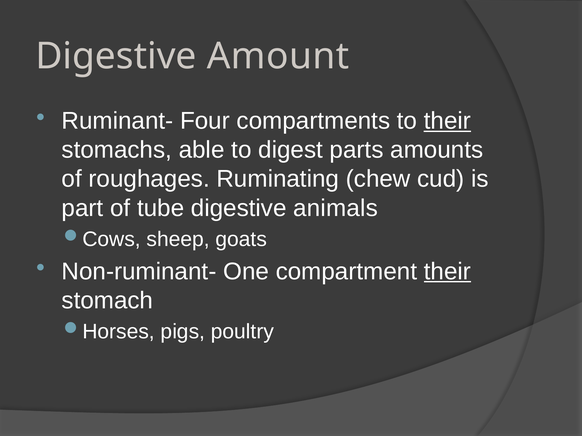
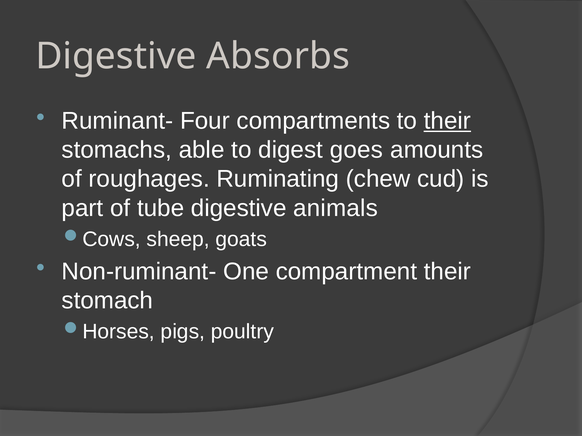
Amount: Amount -> Absorbs (278, 56)
parts: parts -> goes (356, 150)
their underline: present -> none (447, 272)
